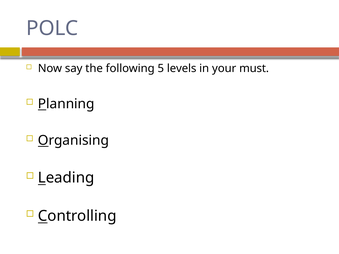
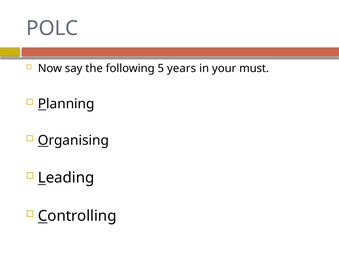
levels: levels -> years (182, 69)
